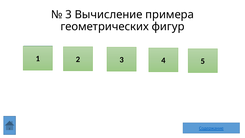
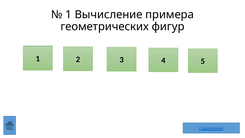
3: 3 -> 1 (69, 15)
